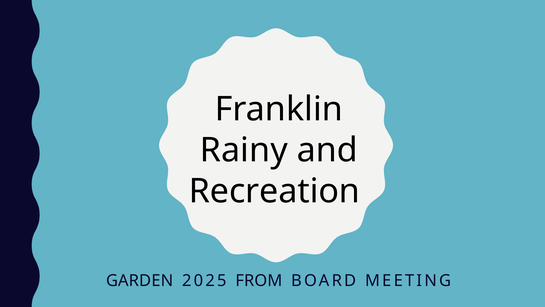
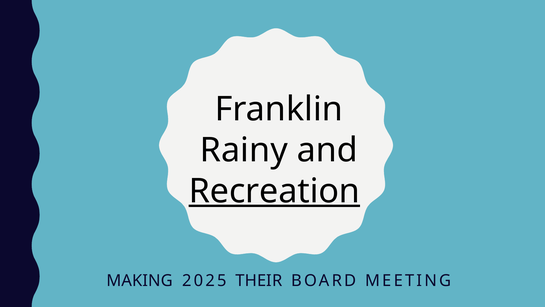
Recreation underline: none -> present (274, 191)
GARDEN: GARDEN -> MAKING (140, 280)
FROM: FROM -> THEIR (259, 280)
